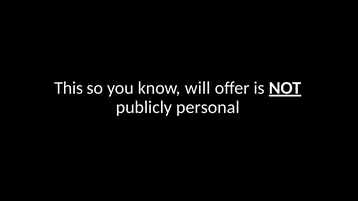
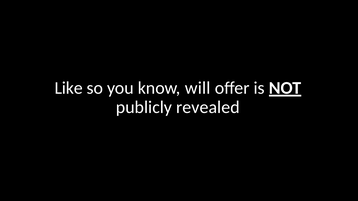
This: This -> Like (69, 88)
personal: personal -> revealed (208, 108)
